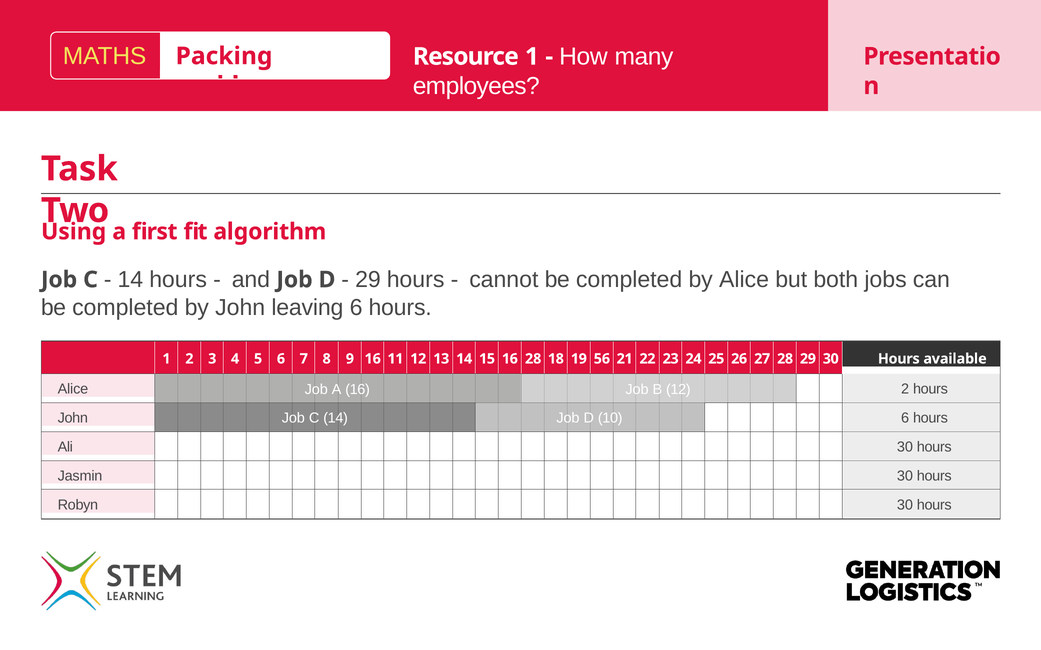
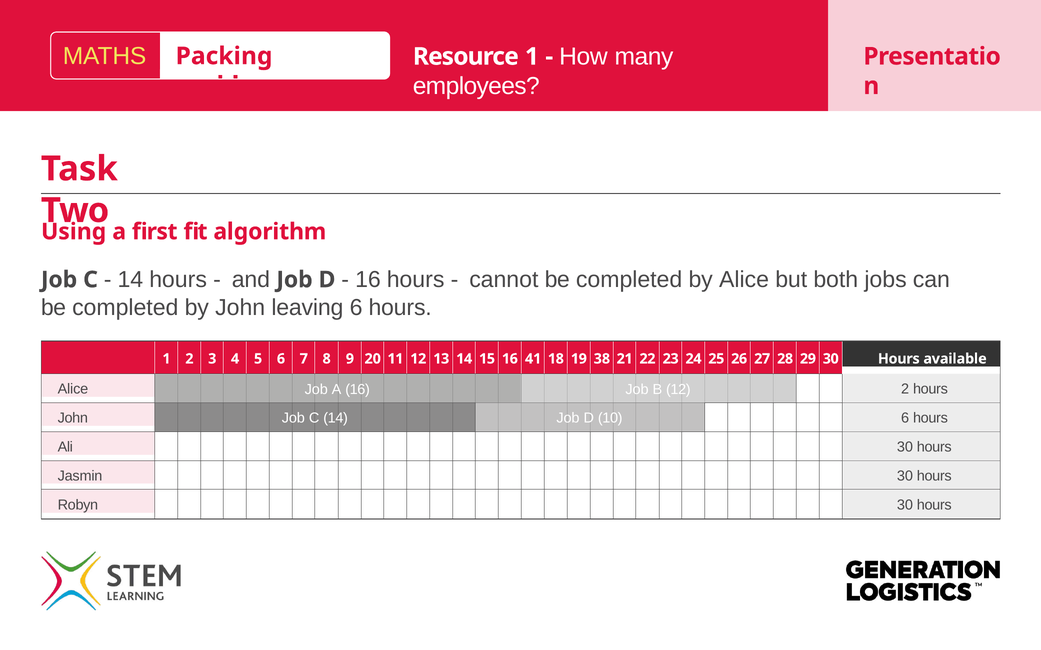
29: 29 -> 16 (368, 280)
2 16: 16 -> 20 (373, 359)
3 28: 28 -> 41 (533, 359)
56: 56 -> 38 (602, 359)
